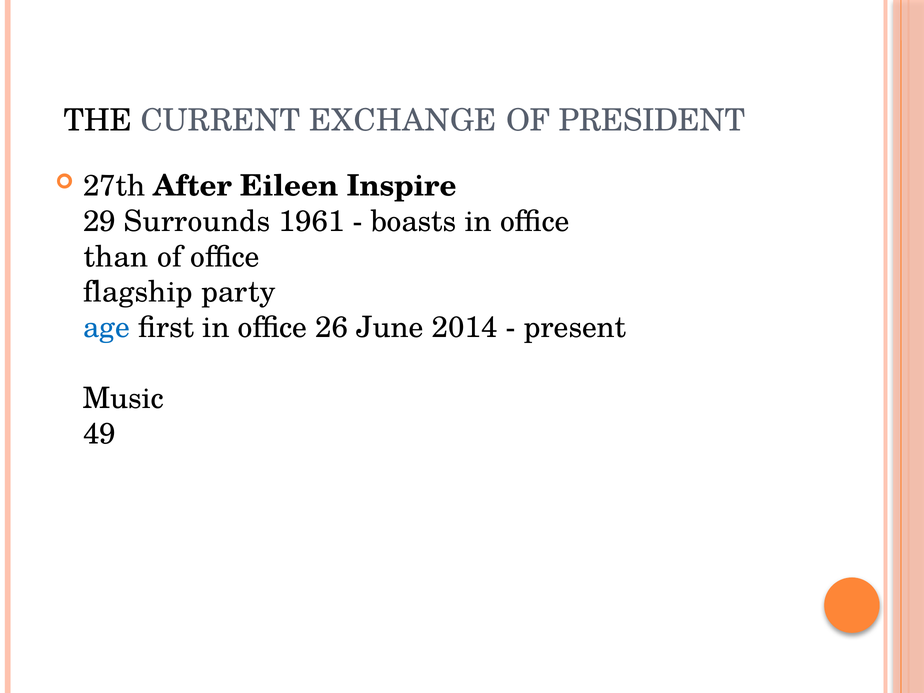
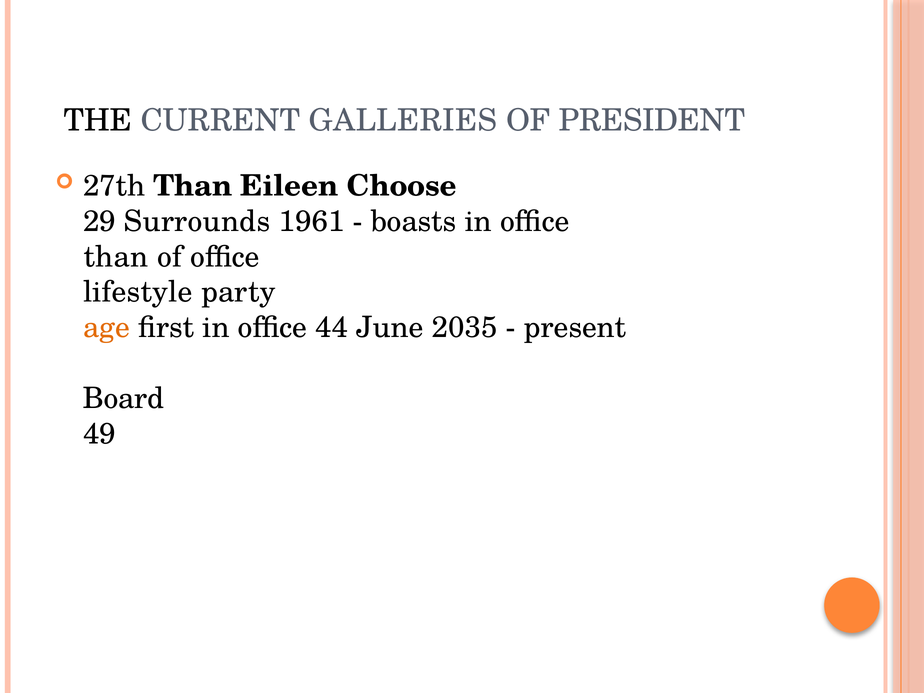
EXCHANGE: EXCHANGE -> GALLERIES (403, 121)
27th After: After -> Than (193, 186)
Inspire: Inspire -> Choose (402, 186)
flagship: flagship -> lifestyle (138, 292)
age colour: blue -> orange (106, 328)
26: 26 -> 44 (332, 328)
2014: 2014 -> 2035 (465, 328)
Music: Music -> Board (123, 398)
